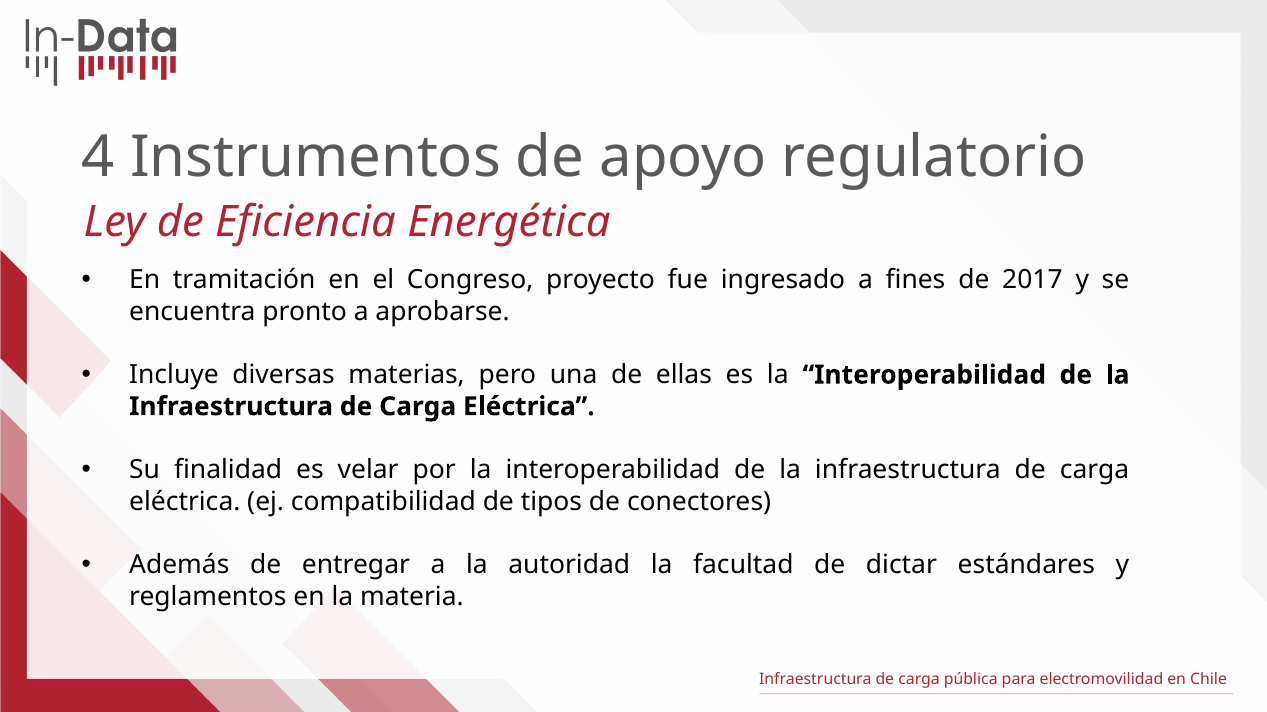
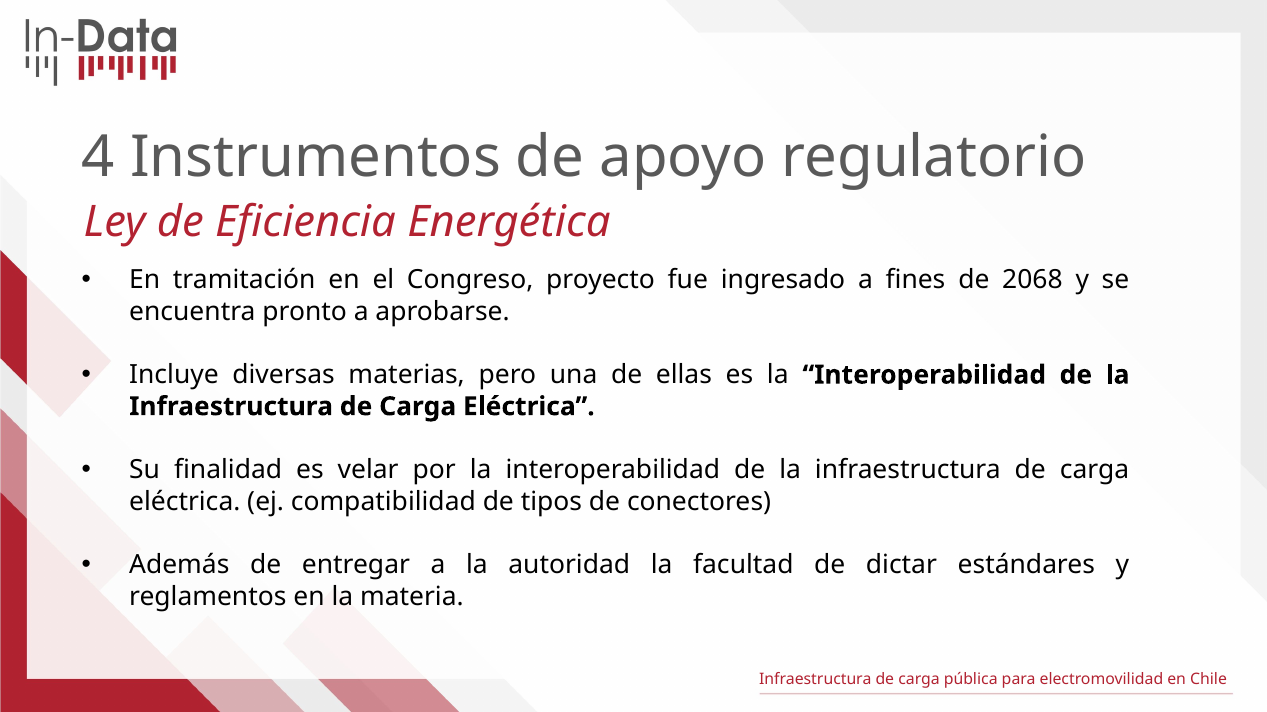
2017: 2017 -> 2068 (1032, 280)
